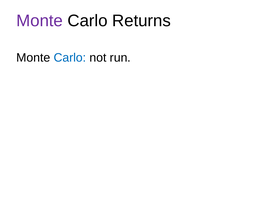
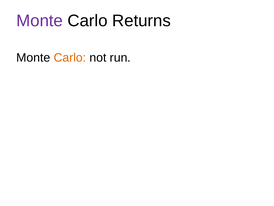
Carlo colour: blue -> orange (70, 57)
